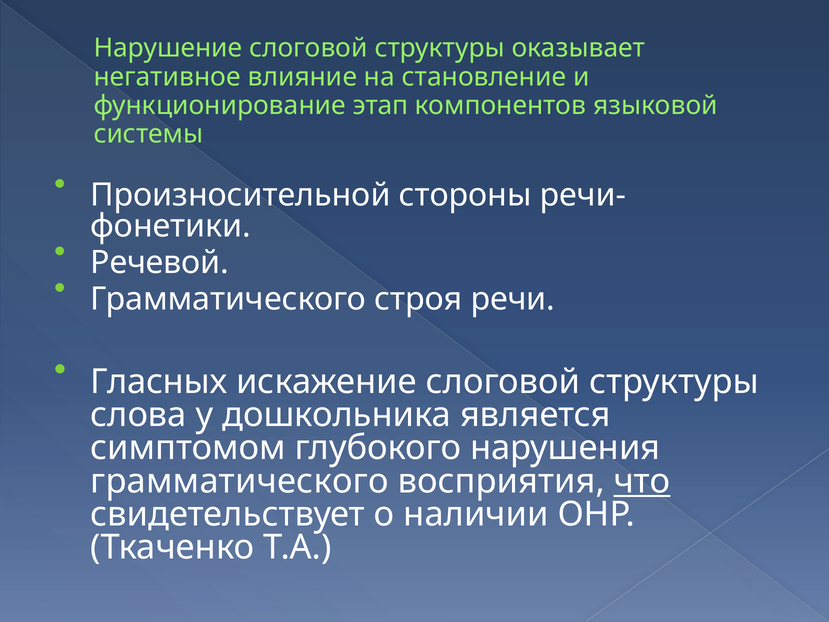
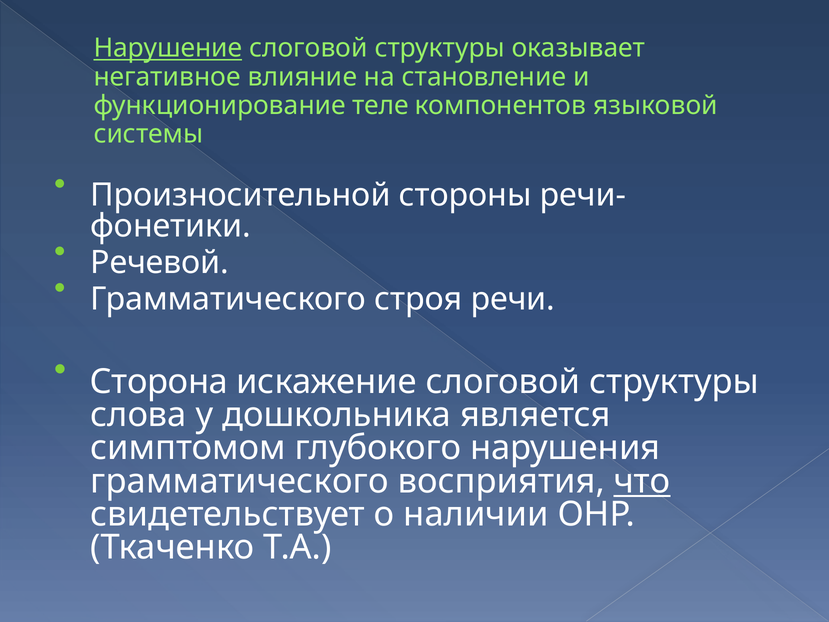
Нарушение underline: none -> present (168, 48)
этап: этап -> теле (380, 105)
Гласных: Гласных -> Сторона (159, 382)
